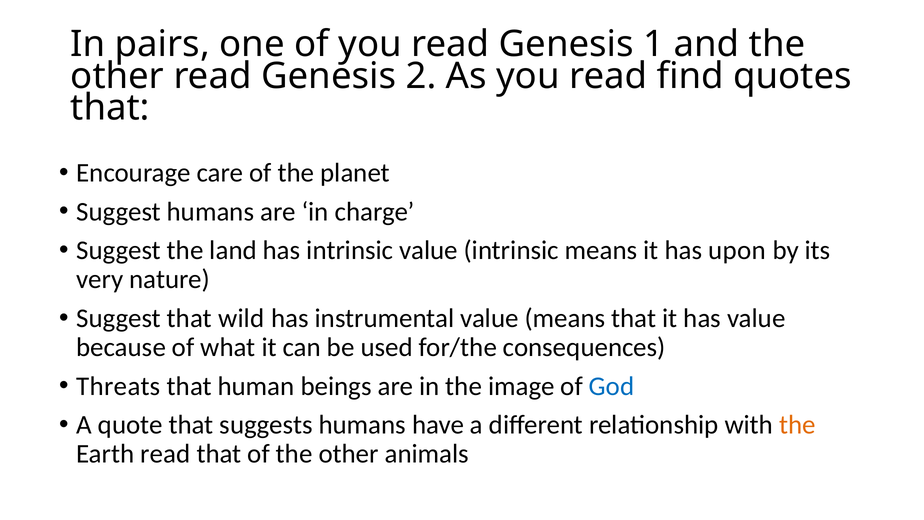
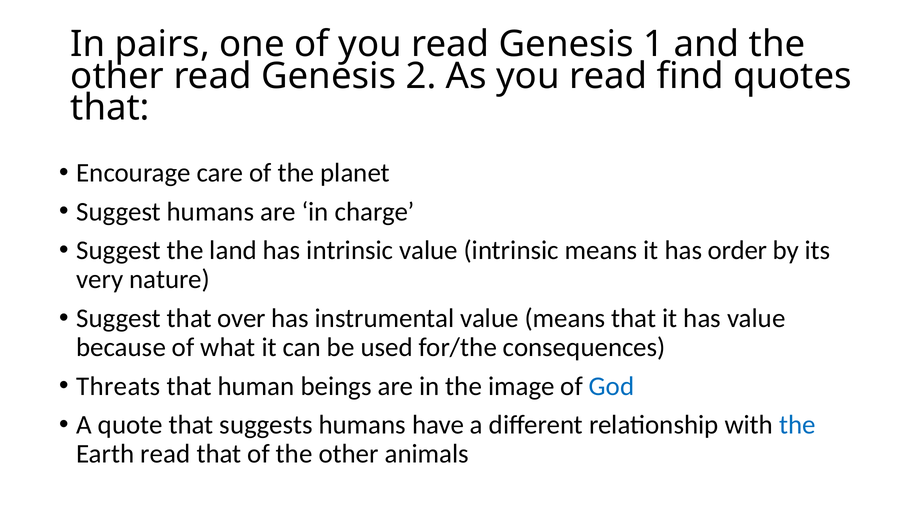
upon: upon -> order (737, 250)
wild: wild -> over (242, 318)
the colour: orange -> blue (797, 425)
